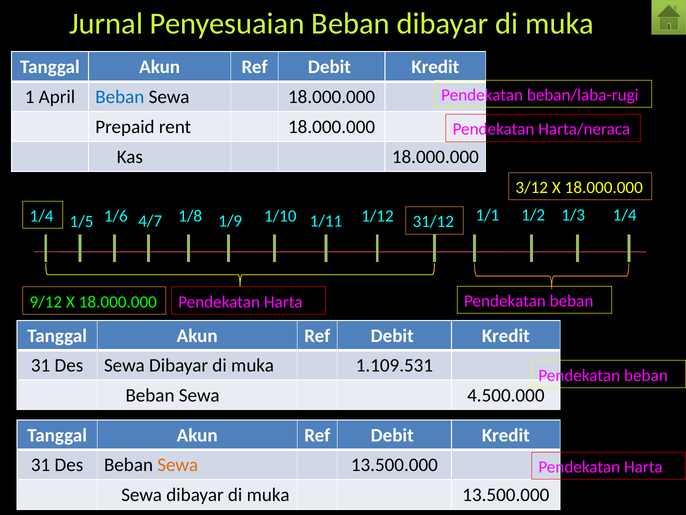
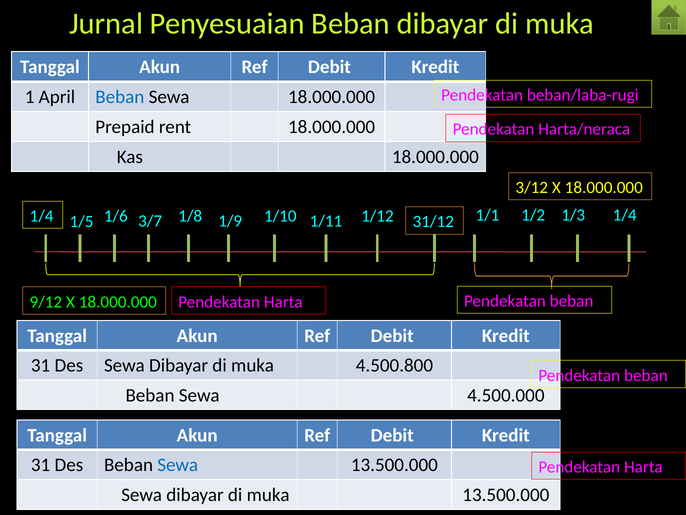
4/7: 4/7 -> 3/7 (150, 221)
1.109.531: 1.109.531 -> 4.500.800 (394, 365)
Sewa colour: orange -> blue (178, 465)
